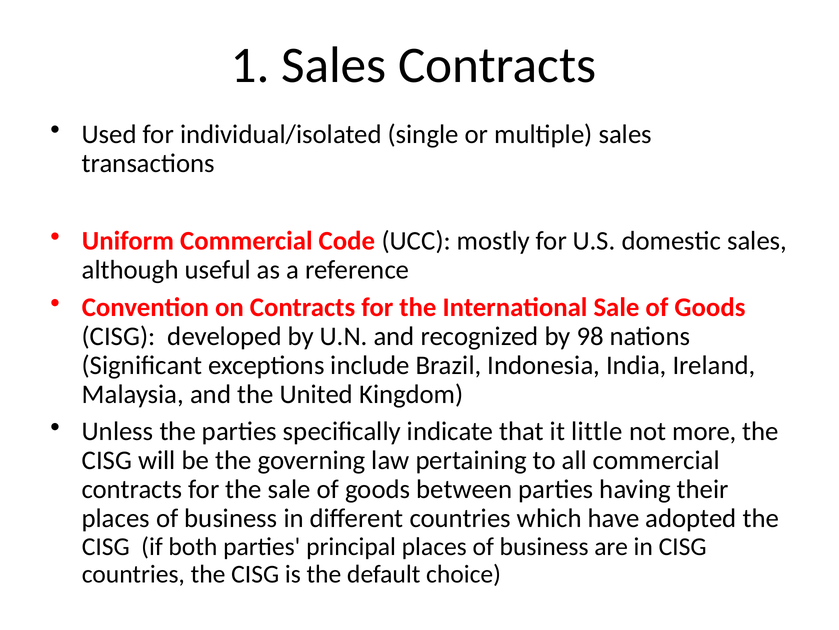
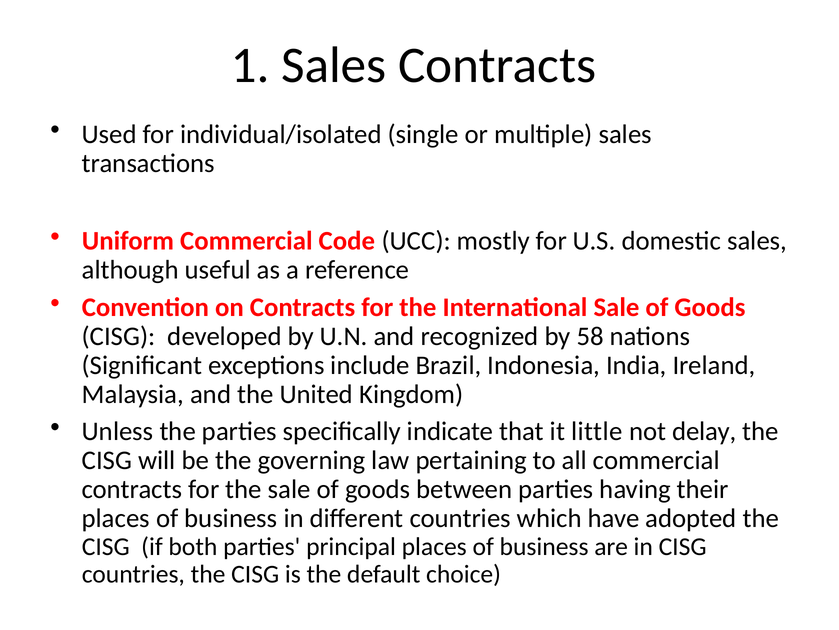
98: 98 -> 58 (590, 336)
more: more -> delay (704, 431)
